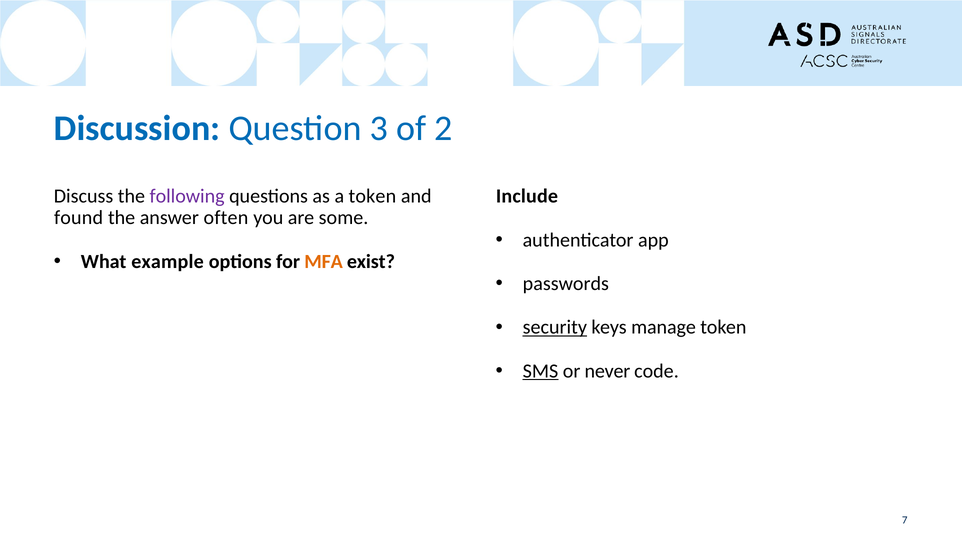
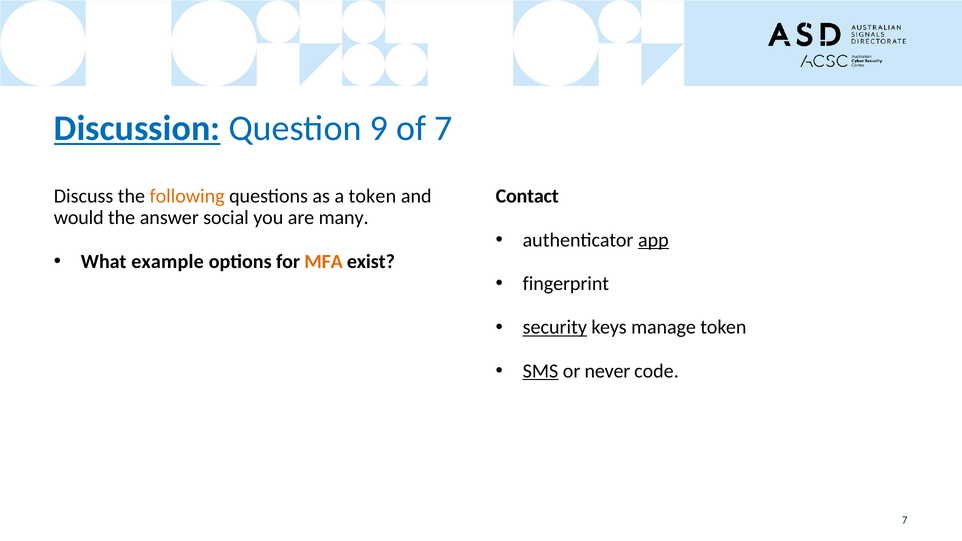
Discussion underline: none -> present (137, 128)
3: 3 -> 9 (379, 128)
of 2: 2 -> 7 (443, 128)
following colour: purple -> orange (187, 196)
Include: Include -> Contact (527, 196)
found: found -> would (79, 218)
often: often -> social (226, 218)
some: some -> many (344, 218)
app underline: none -> present (653, 240)
passwords: passwords -> fingerprint (566, 284)
